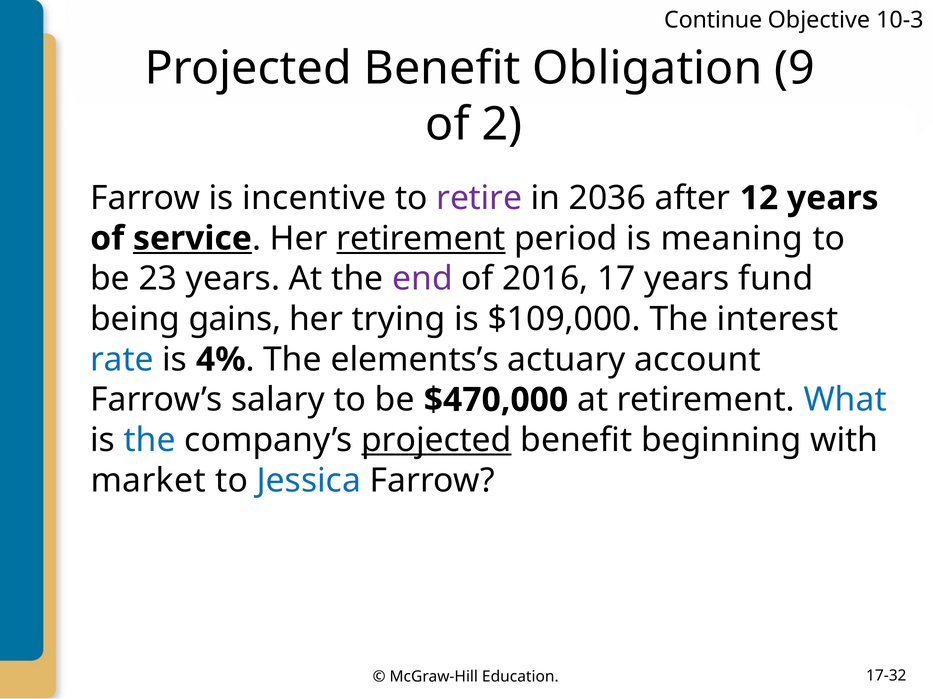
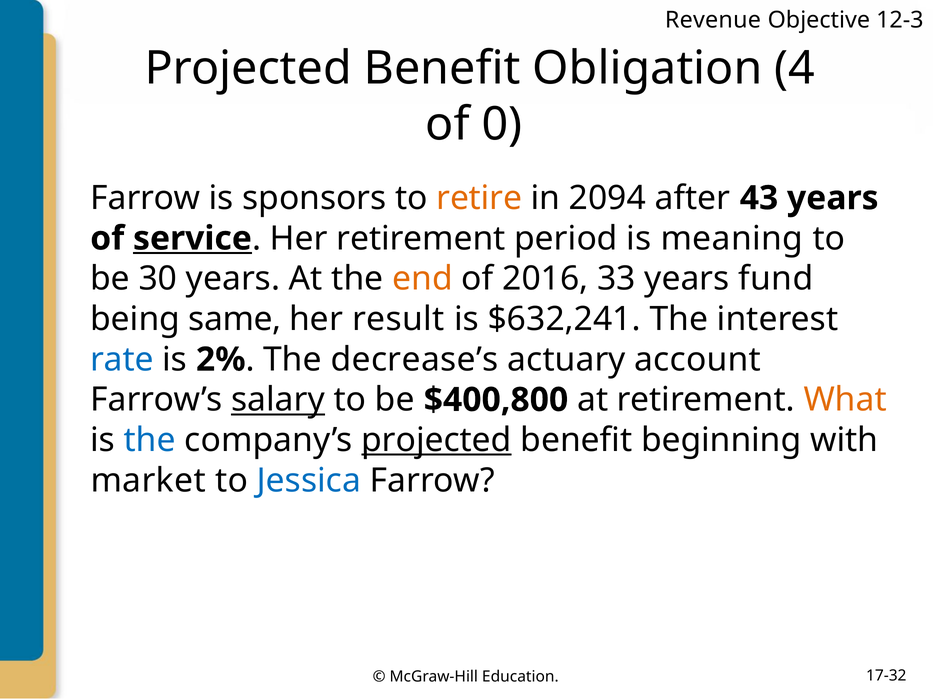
Continue: Continue -> Revenue (713, 20)
10-3: 10-3 -> 12-3 (900, 20)
9: 9 -> 4 (795, 69)
2: 2 -> 0 (502, 125)
incentive: incentive -> sponsors (314, 198)
retire colour: purple -> orange (479, 198)
2036: 2036 -> 2094 (607, 198)
12: 12 -> 43 (759, 198)
retirement underline: present -> none (421, 239)
23: 23 -> 30 (158, 279)
end colour: purple -> orange (422, 279)
17: 17 -> 33 (616, 279)
gains: gains -> same (235, 320)
trying: trying -> result (398, 320)
$109,000: $109,000 -> $632,241 (564, 320)
4%: 4% -> 2% (221, 360)
elements’s: elements’s -> decrease’s (415, 360)
salary underline: none -> present (278, 400)
$470,000: $470,000 -> $400,800 (496, 400)
What colour: blue -> orange (845, 400)
